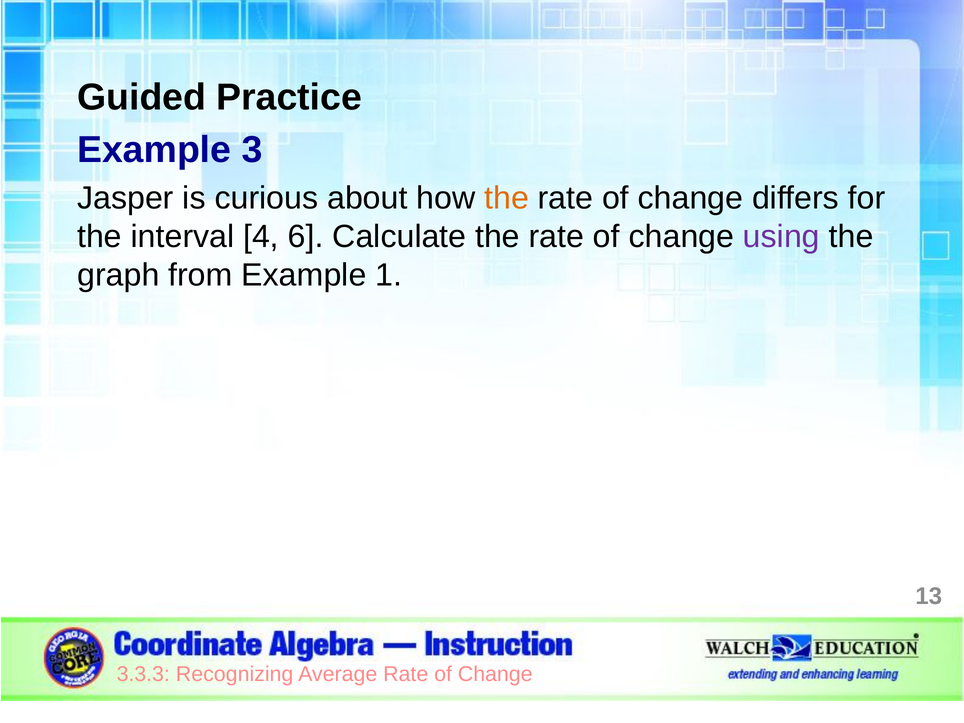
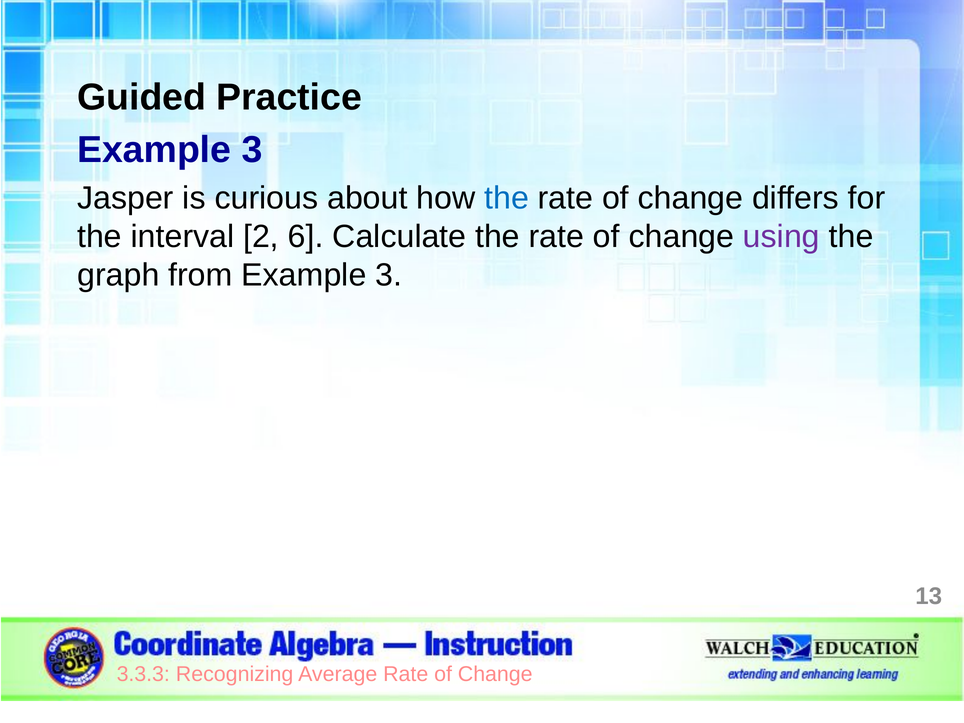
the colour: orange -> blue (507, 198)
4: 4 -> 2 (261, 237)
from Example 1: 1 -> 3 (389, 275)
